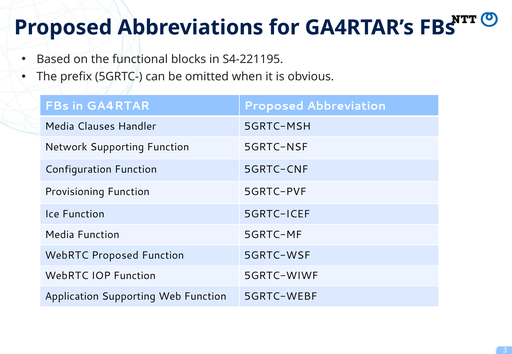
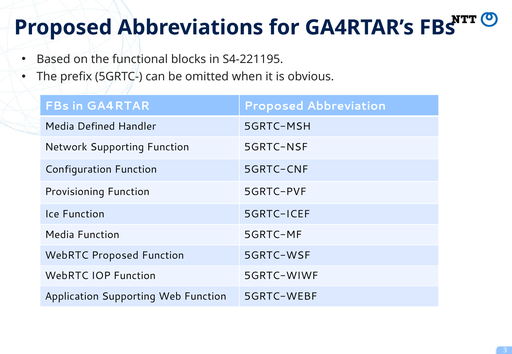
Clauses: Clauses -> Defined (96, 127)
